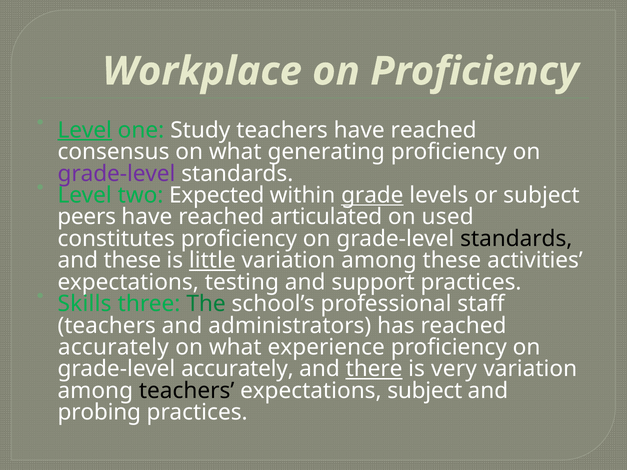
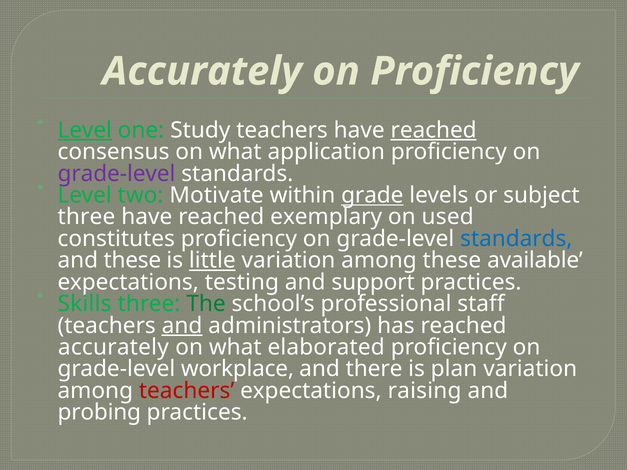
Workplace: Workplace -> Accurately (202, 71)
reached underline: none -> present (434, 130)
generating: generating -> application (326, 152)
Expected: Expected -> Motivate (217, 195)
peers: peers -> three (86, 217)
articulated: articulated -> exemplary (326, 217)
standards colour: black -> blue (516, 239)
activities: activities -> available (535, 261)
and underline: none -> present (182, 326)
experience: experience -> elaborated (326, 347)
grade-level accurately: accurately -> workplace (237, 369)
there underline: present -> none (374, 369)
very: very -> plan (454, 369)
teachers colour: black -> red (187, 391)
expectations subject: subject -> raising (425, 391)
